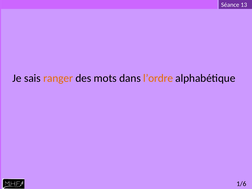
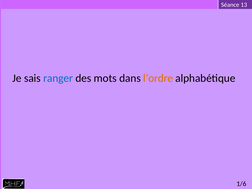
ranger colour: orange -> blue (58, 78)
